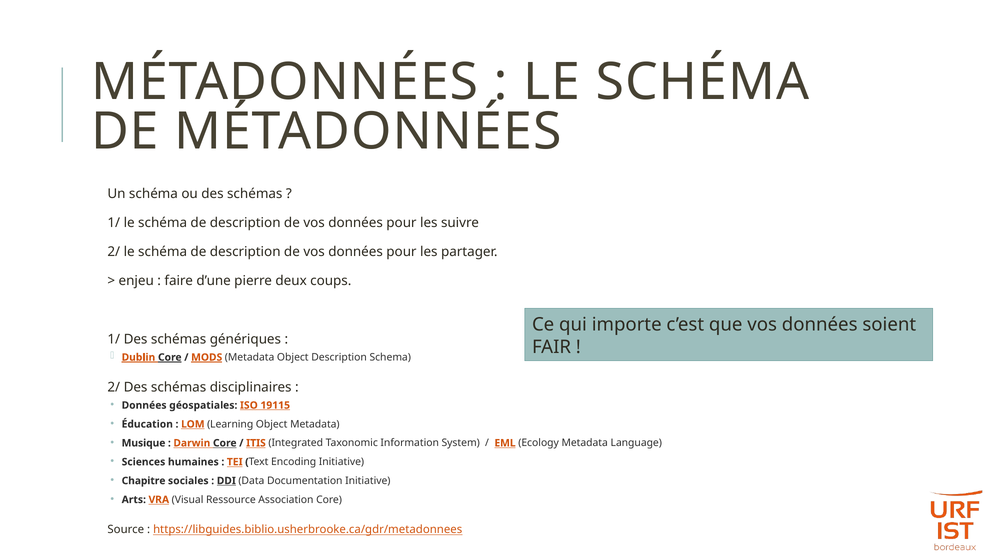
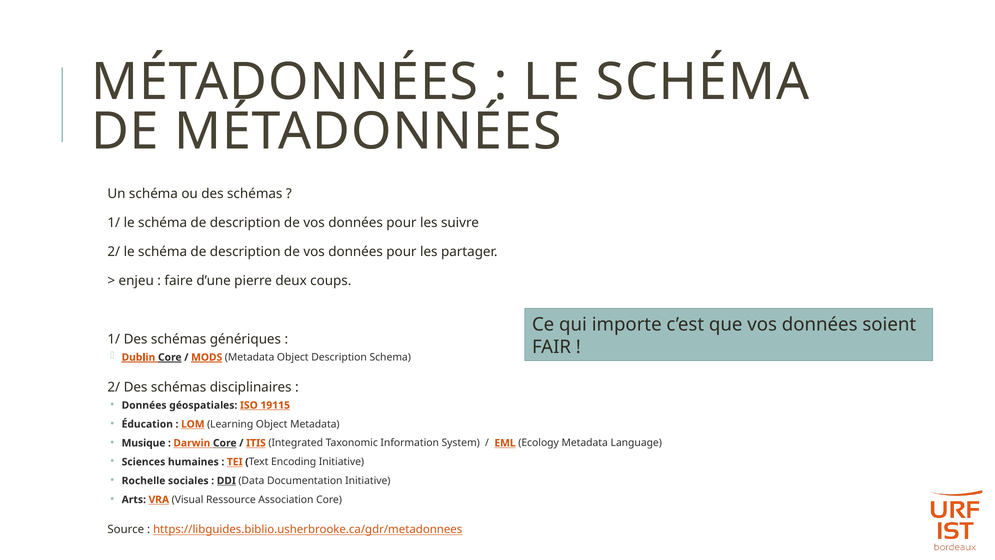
Chapitre: Chapitre -> Rochelle (144, 481)
